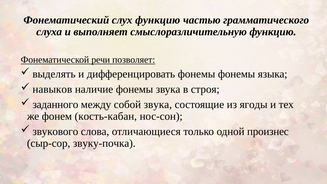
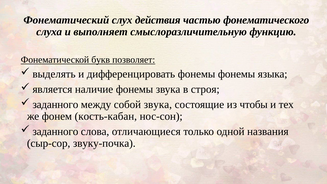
слух функцию: функцию -> действия (158, 20)
грамматического: грамматического -> фонематического (266, 20)
речи: речи -> букв (101, 60)
навыков: навыков -> является (52, 89)
ягоды: ягоды -> чтобы (254, 104)
звукового: звукового -> заданного (55, 131)
произнес: произнес -> названия (268, 131)
